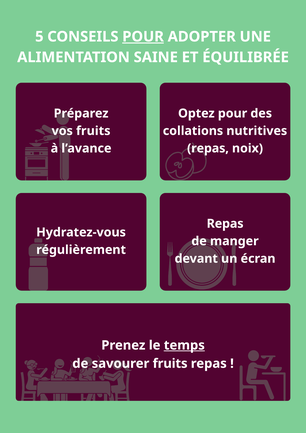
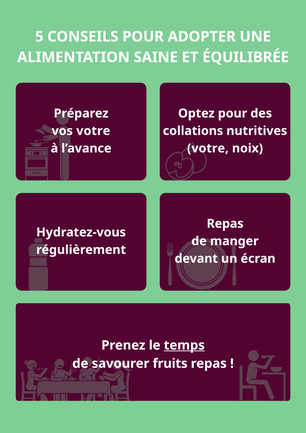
POUR underline: present -> none (143, 37)
vos fruits: fruits -> votre (93, 131)
repas: repas -> votre (208, 148)
